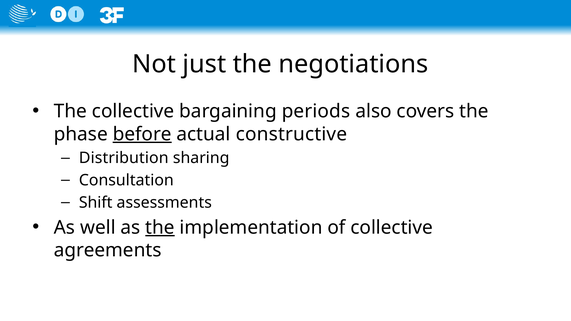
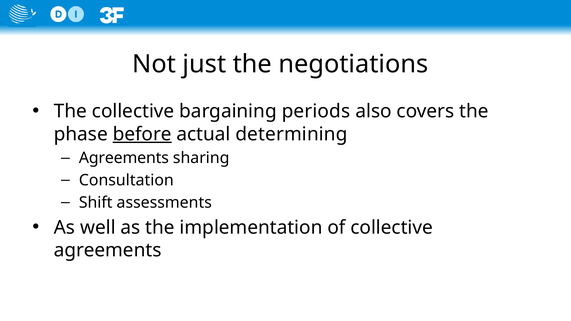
constructive: constructive -> determining (292, 134)
Distribution: Distribution -> Agreements (124, 158)
the underline: present -> none (160, 228)
